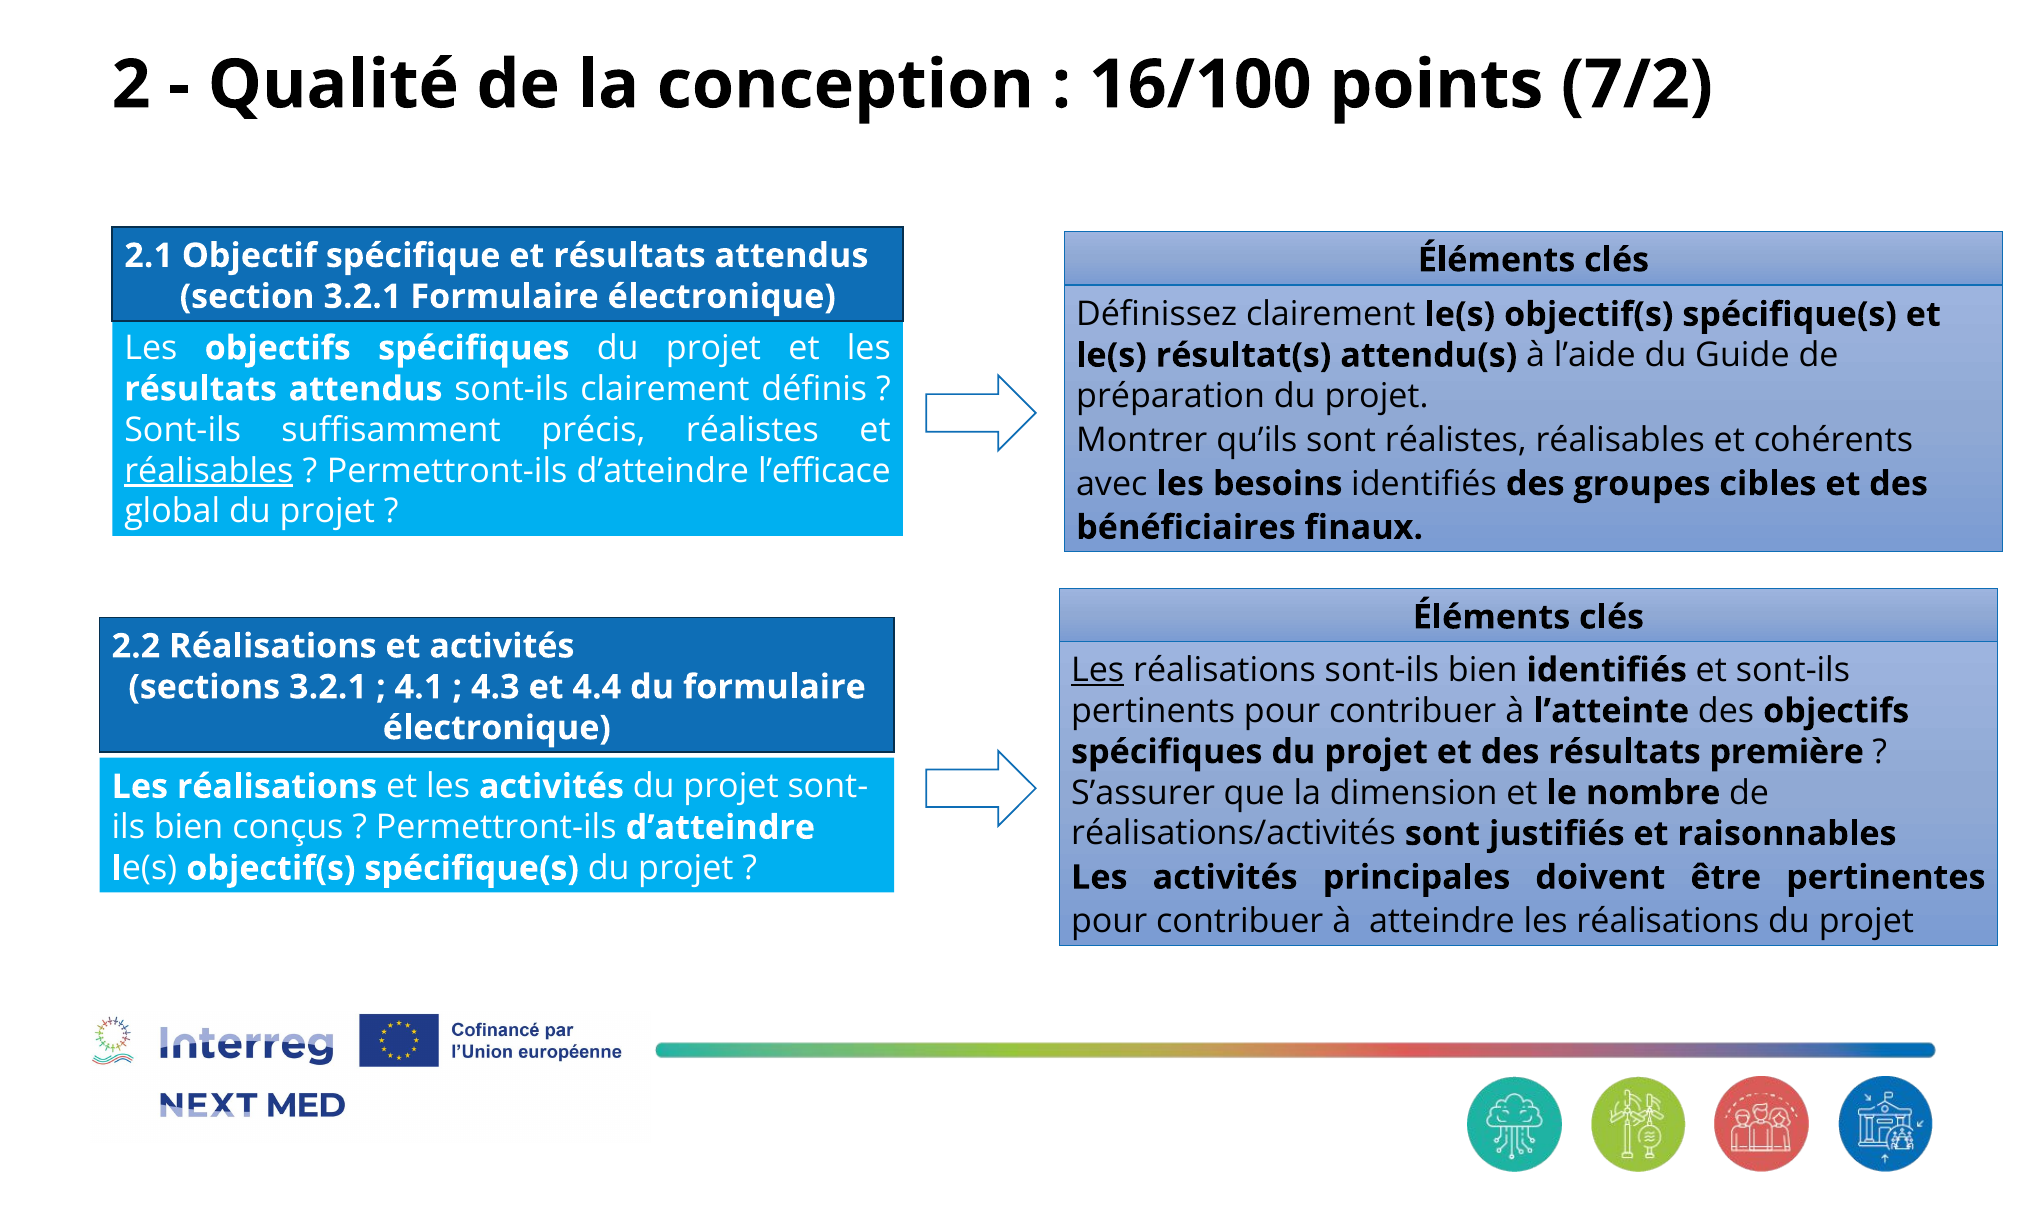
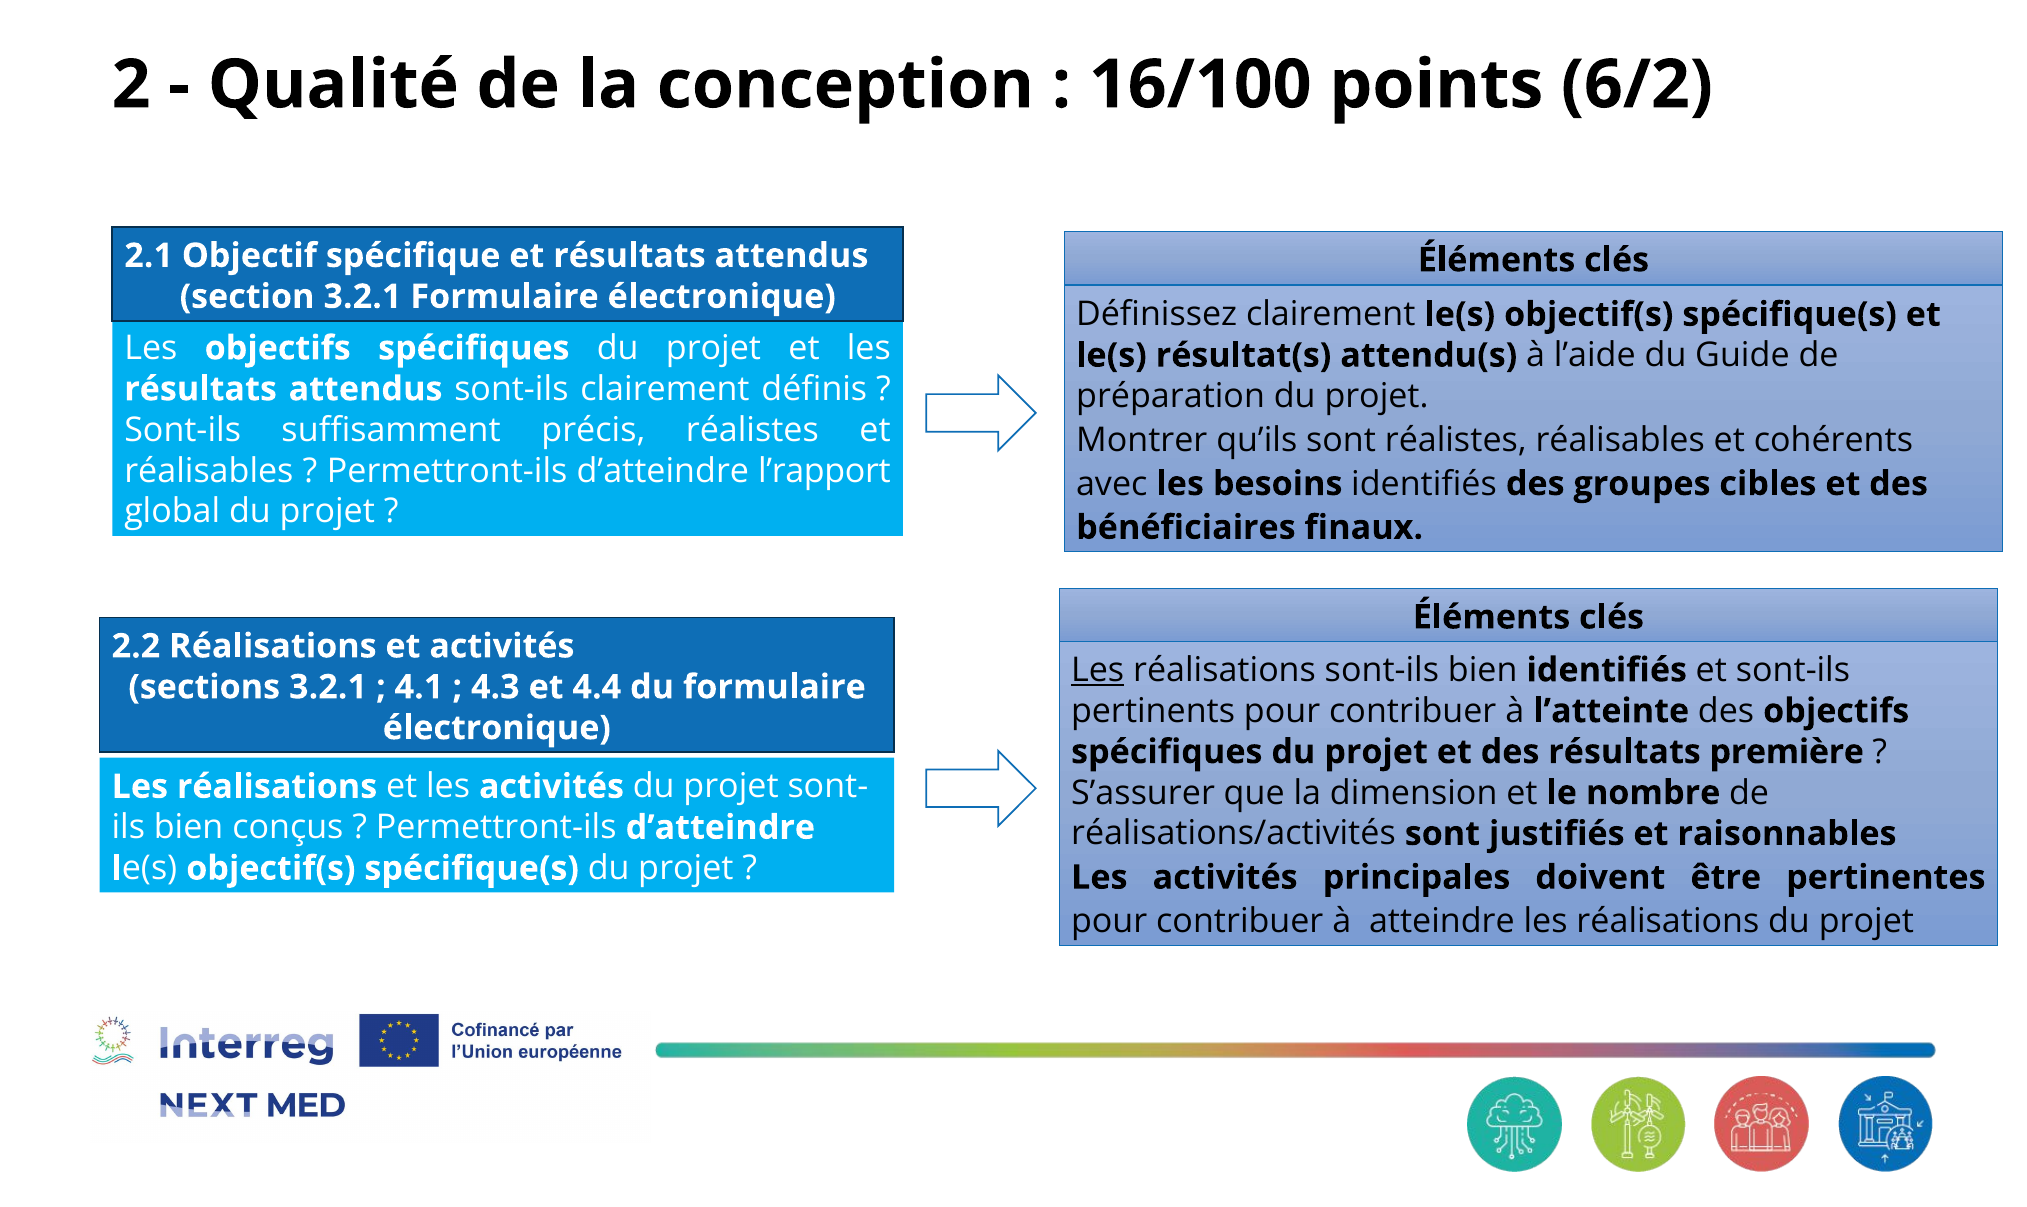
7/2: 7/2 -> 6/2 (1637, 85)
réalisables underline: present -> none (209, 471)
l’efficace: l’efficace -> l’rapport (824, 471)
